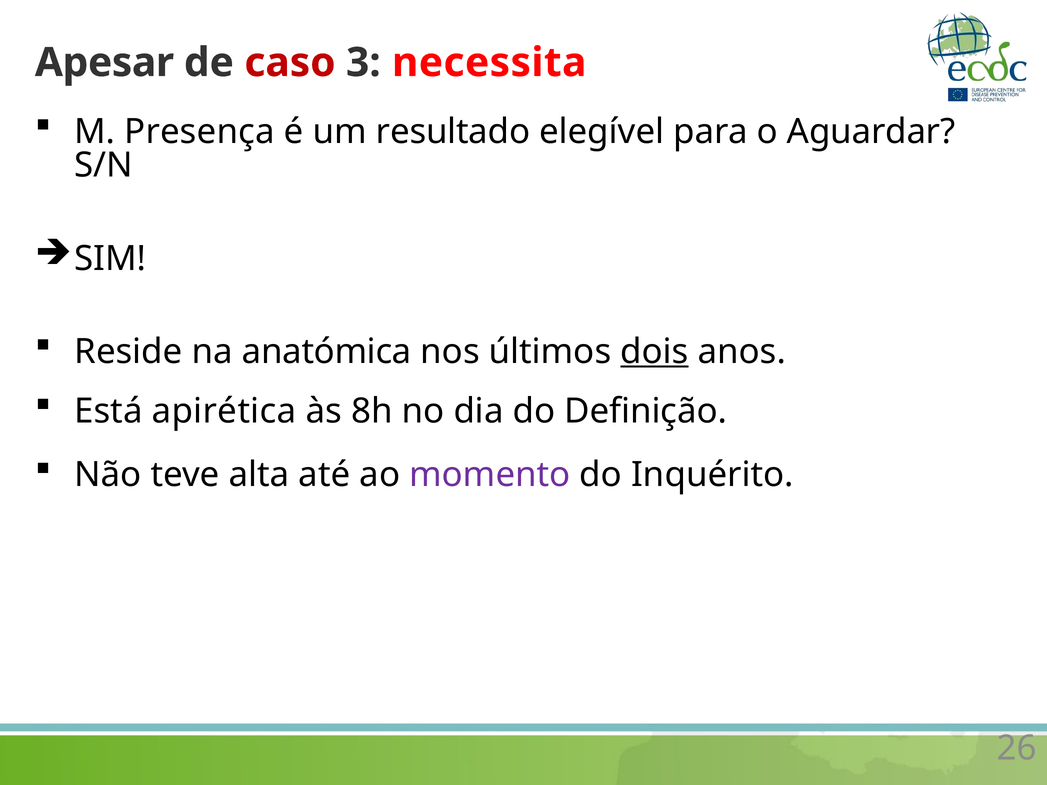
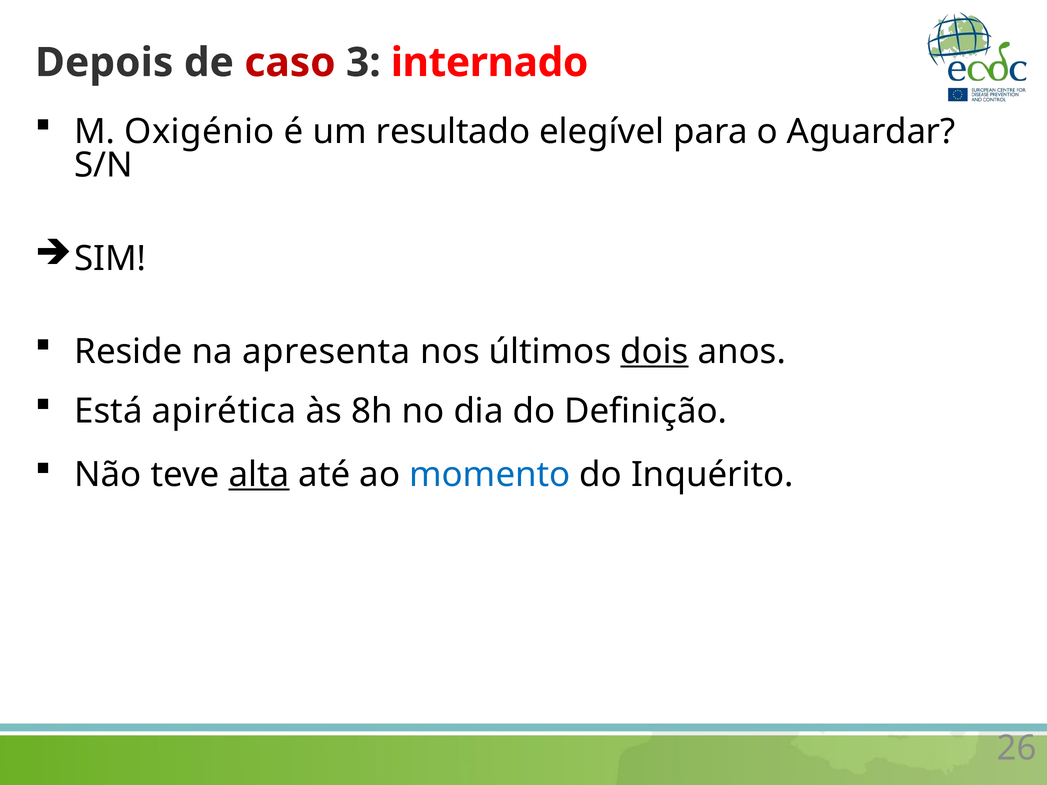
Apesar: Apesar -> Depois (104, 63)
necessita: necessita -> internado (490, 63)
Presença: Presença -> Oxigénio (199, 132)
anatómica: anatómica -> apresenta (326, 352)
alta underline: none -> present (259, 475)
momento colour: purple -> blue (490, 475)
